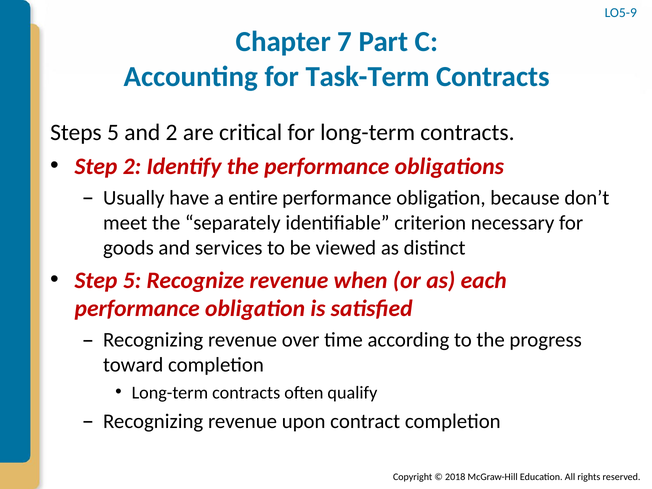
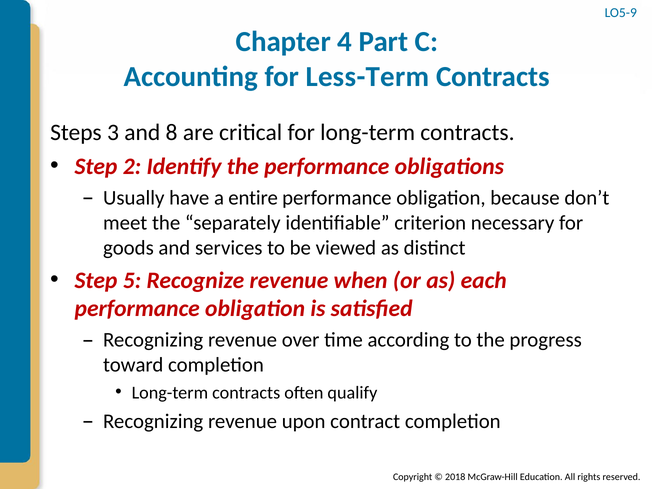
7: 7 -> 4 (345, 42)
Task-Term: Task-Term -> Less-Term (367, 76)
Steps 5: 5 -> 3 (113, 132)
and 2: 2 -> 8 (172, 132)
